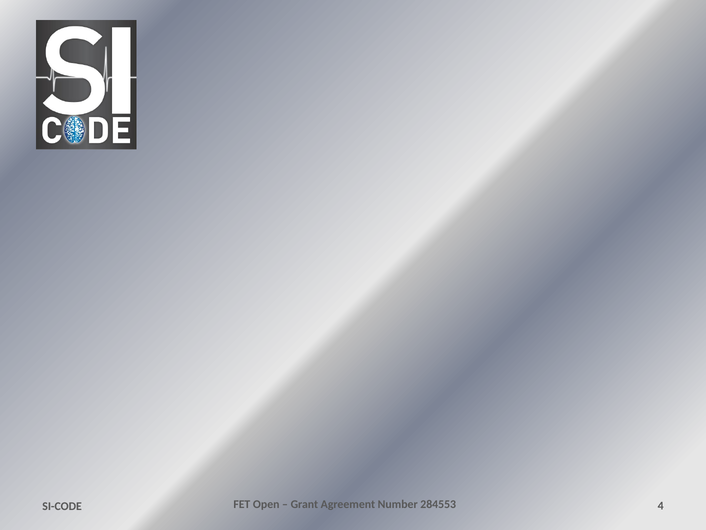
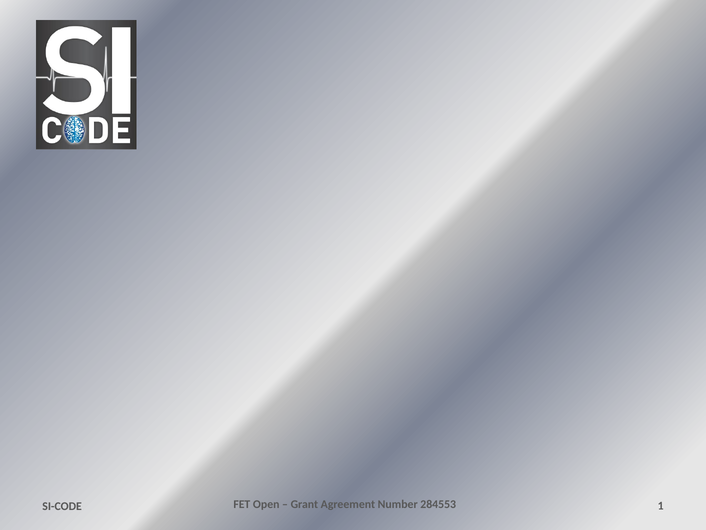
4: 4 -> 1 (661, 506)
